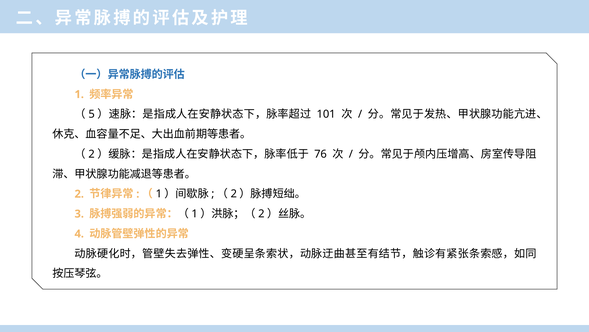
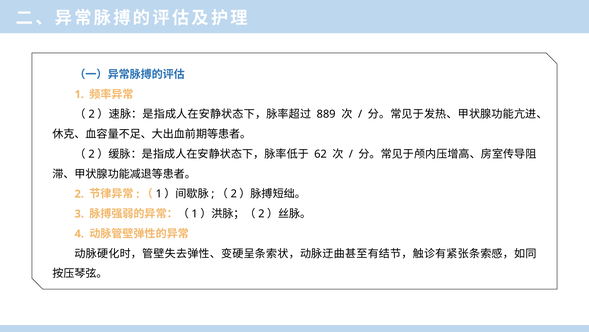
5: 5 -> 2 (92, 114)
101: 101 -> 889 (326, 114)
76: 76 -> 62 (320, 154)
